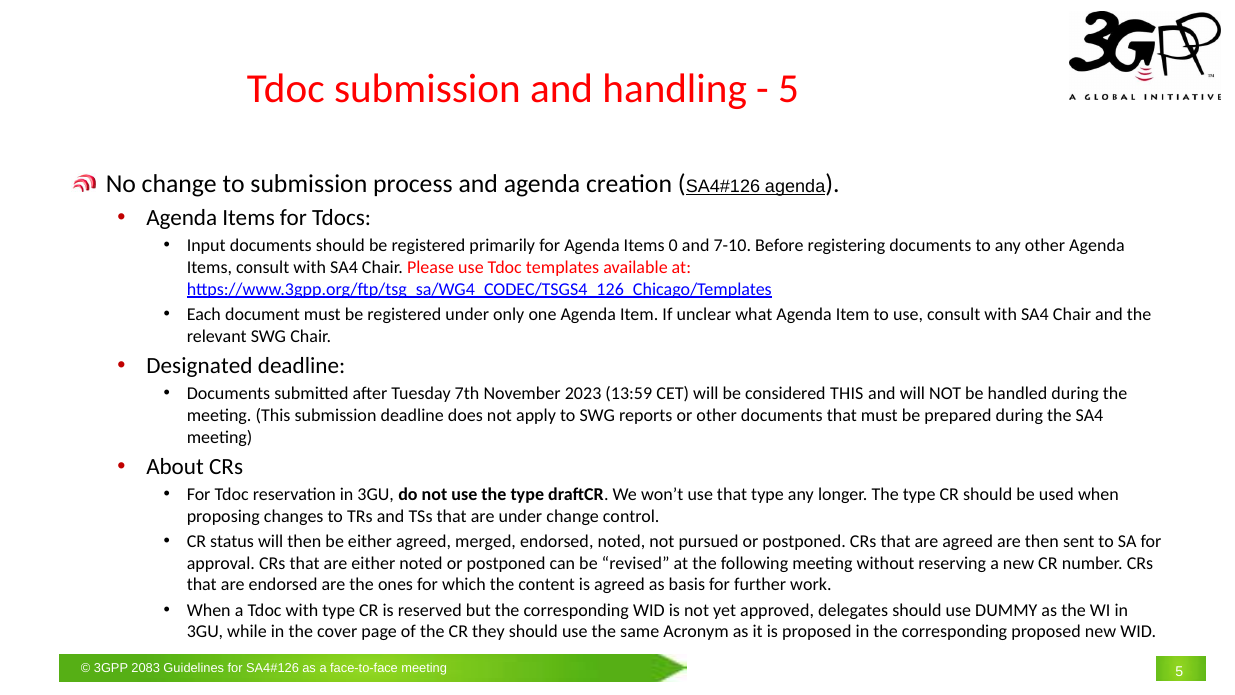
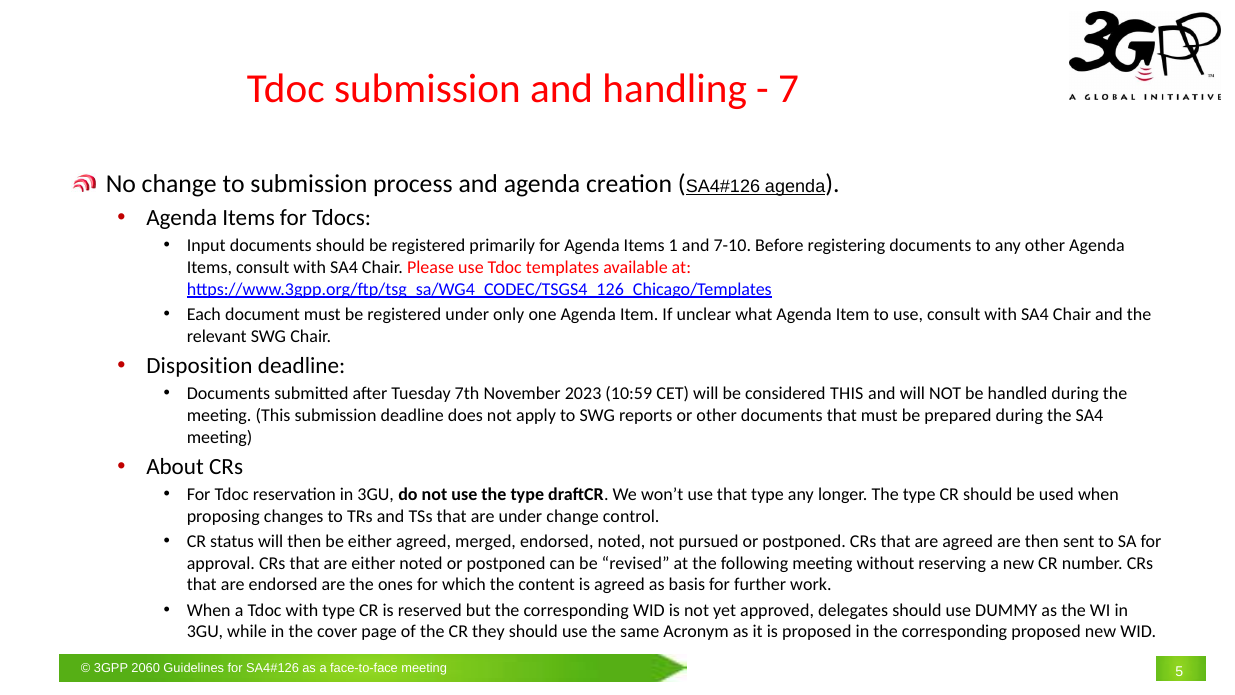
5: 5 -> 7 (789, 89)
0: 0 -> 1 (673, 246)
Designated: Designated -> Disposition (199, 366)
13:59: 13:59 -> 10:59 (629, 394)
2083: 2083 -> 2060 (146, 667)
